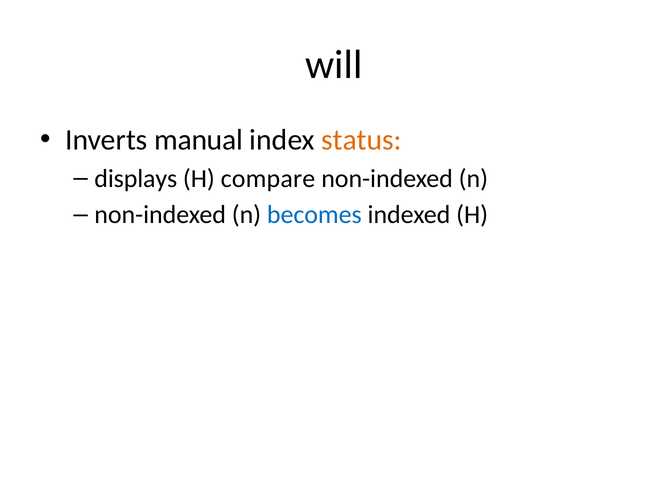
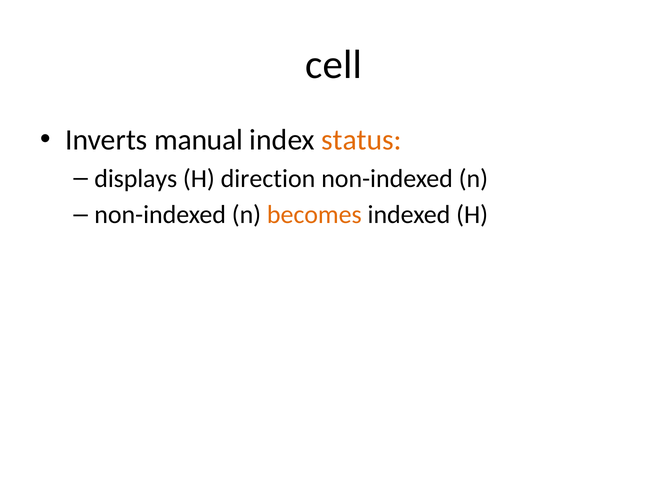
will: will -> cell (334, 65)
compare: compare -> direction (268, 178)
becomes colour: blue -> orange (314, 215)
